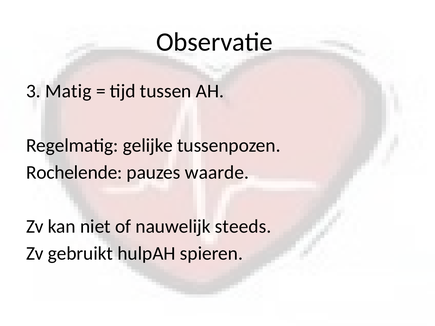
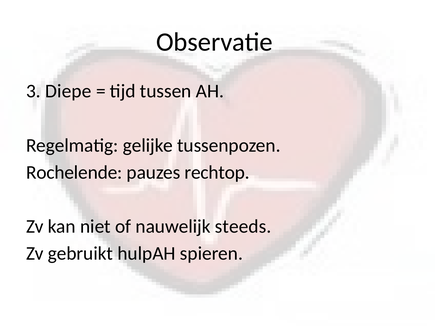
Matig: Matig -> Diepe (68, 91)
waarde: waarde -> rechtop (217, 172)
